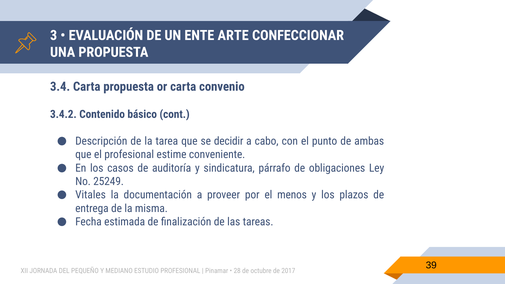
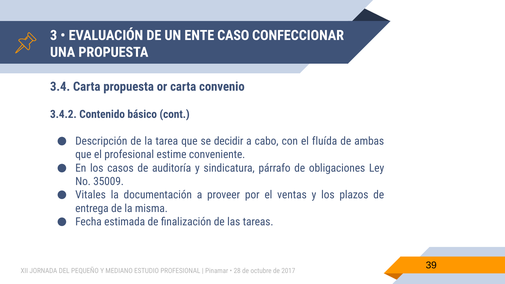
ARTE: ARTE -> CASO (233, 35)
punto: punto -> fluída (325, 141)
25249: 25249 -> 35009 (109, 182)
menos: menos -> ventas (292, 195)
